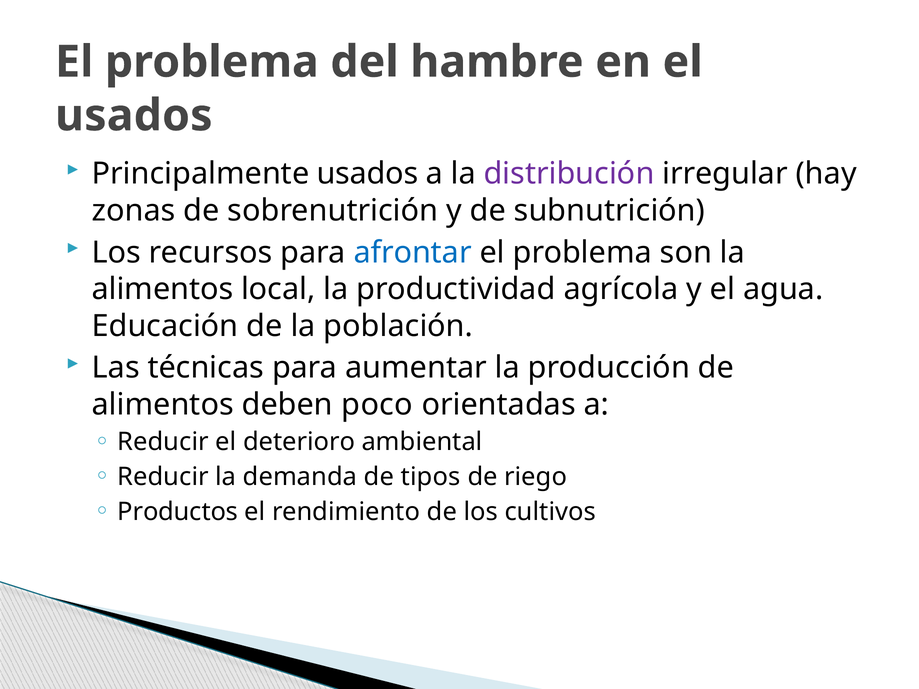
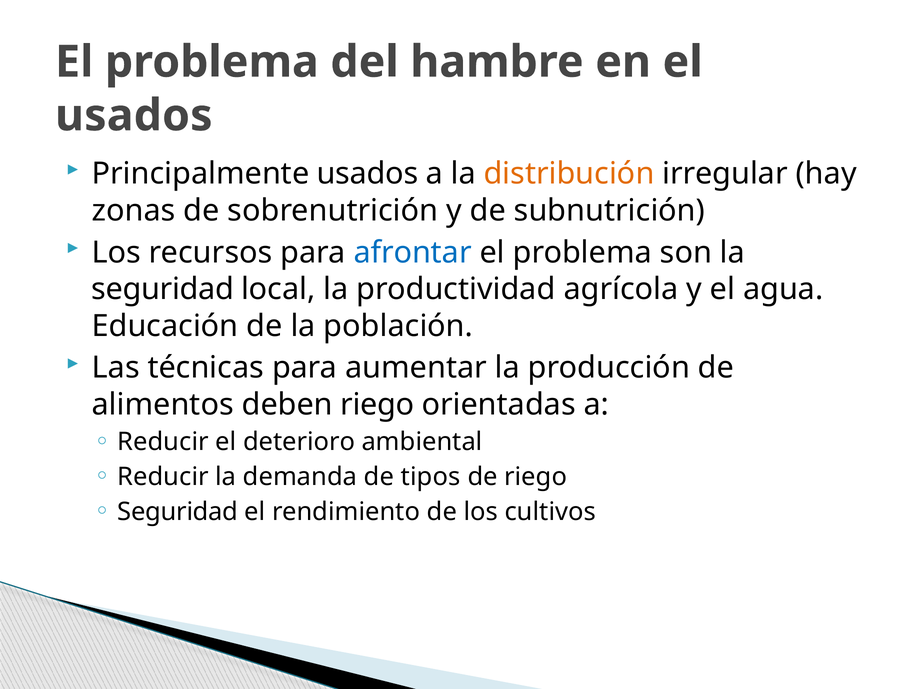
distribución colour: purple -> orange (569, 174)
alimentos: alimentos -> seguridad (163, 289)
deben poco: poco -> riego (377, 405)
Productos: Productos -> Seguridad (178, 512)
